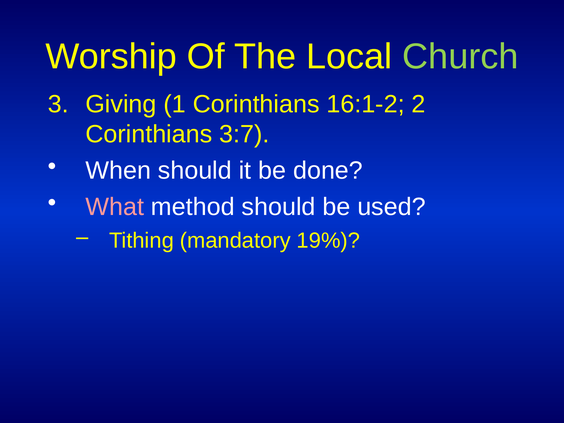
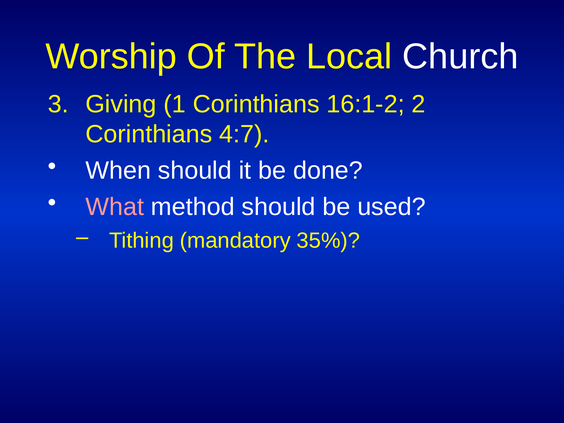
Church colour: light green -> white (460, 57)
3:7: 3:7 -> 4:7 (244, 134)
19%: 19% -> 35% (328, 240)
